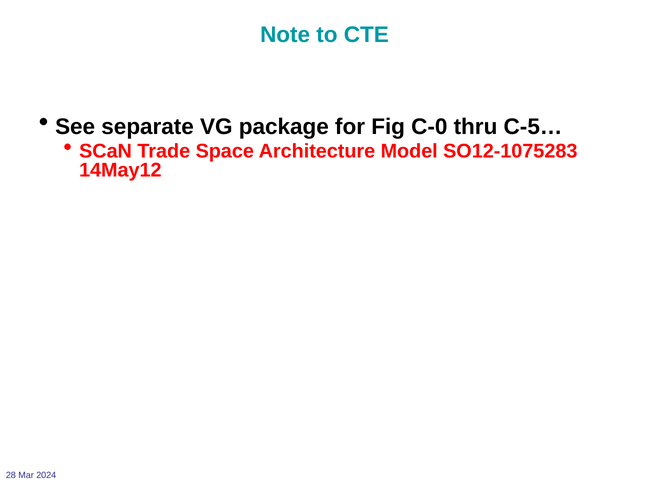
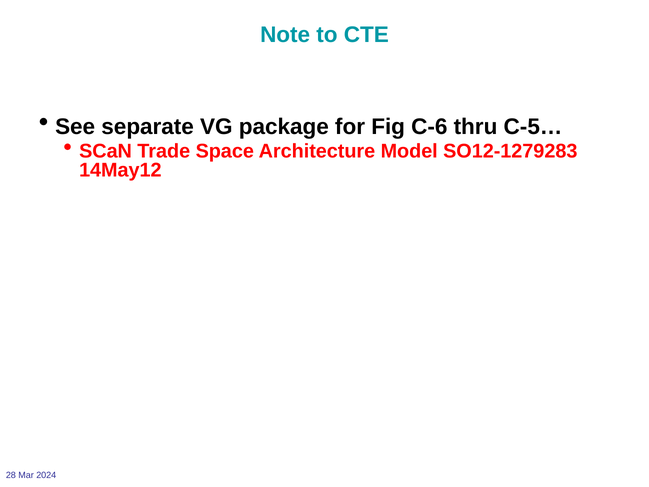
C-0: C-0 -> C-6 (429, 127)
SO12-1075283: SO12-1075283 -> SO12-1279283 (510, 151)
